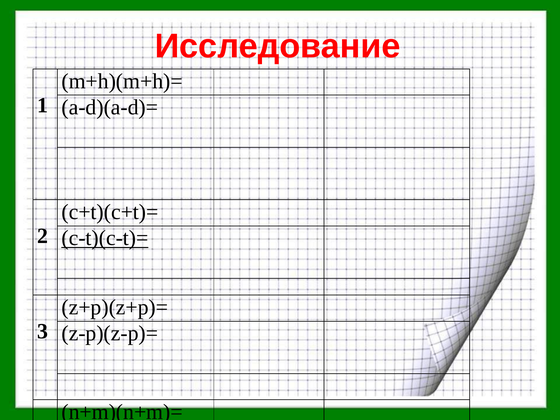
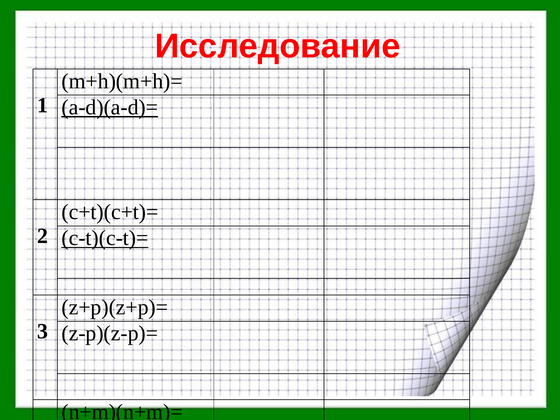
a-d)(a-d)= underline: none -> present (110, 107)
